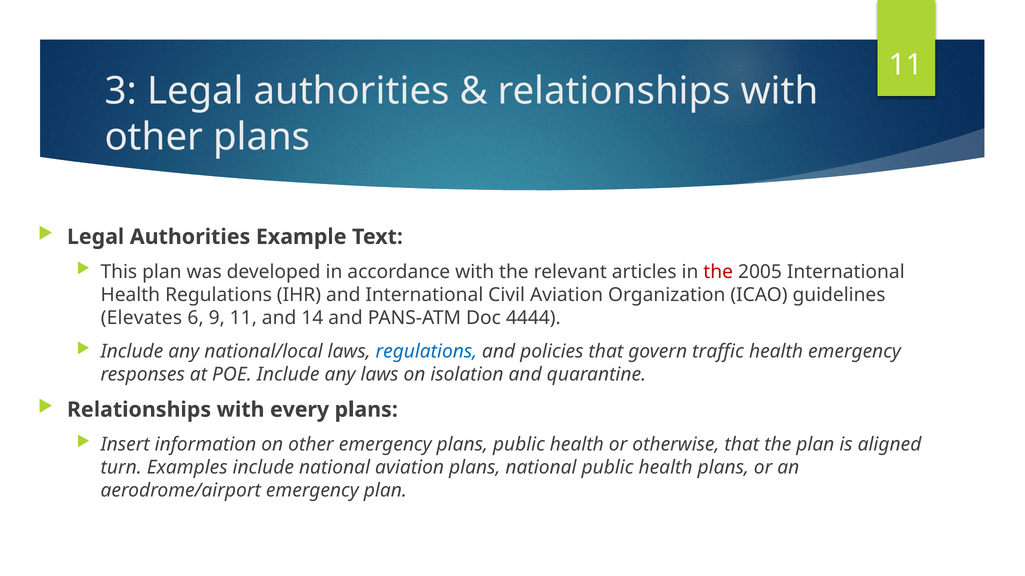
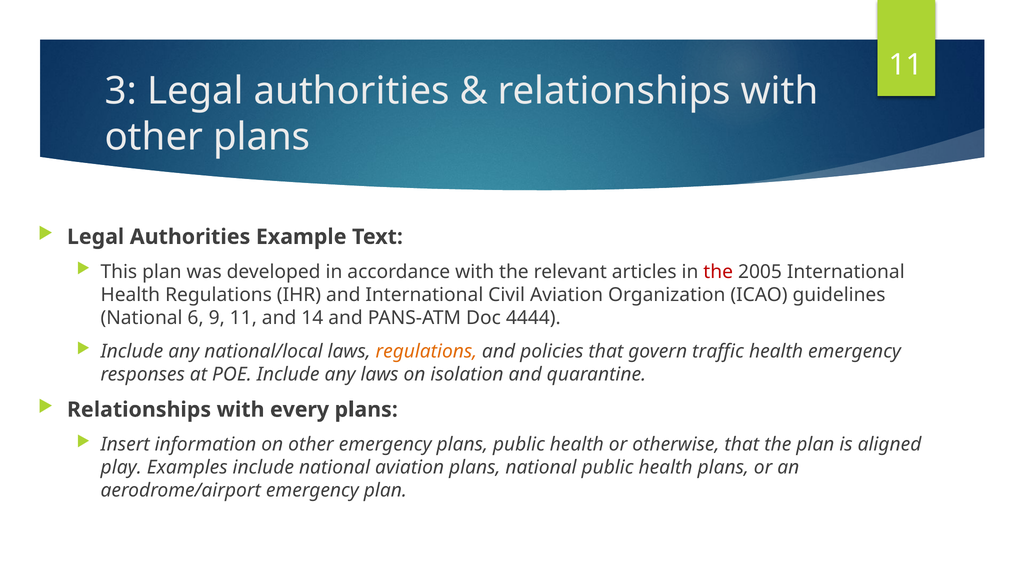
Elevates: Elevates -> National (142, 318)
regulations colour: blue -> orange (426, 352)
turn: turn -> play (121, 468)
